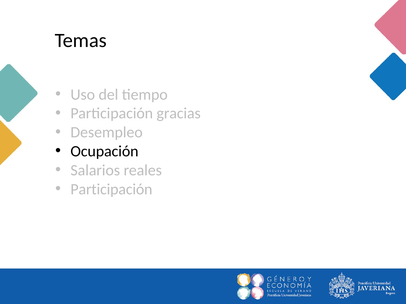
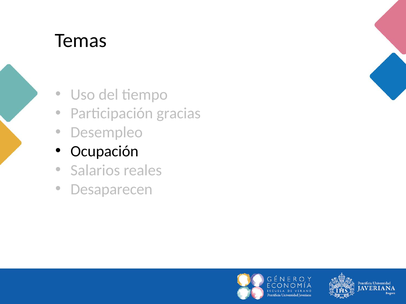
Participación: Participación -> Desaparecen (111, 189)
